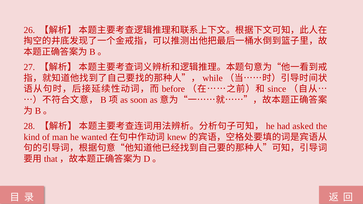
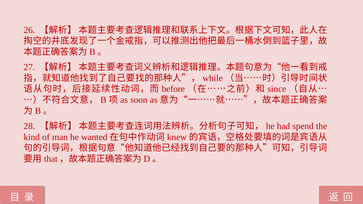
asked: asked -> spend (303, 126)
